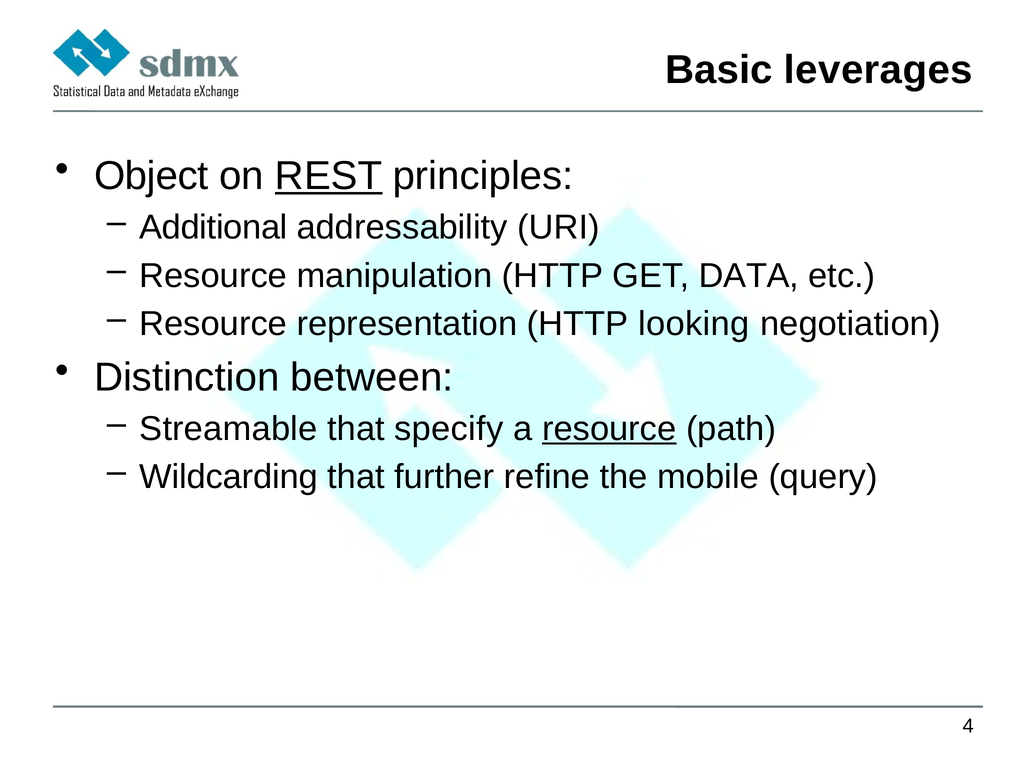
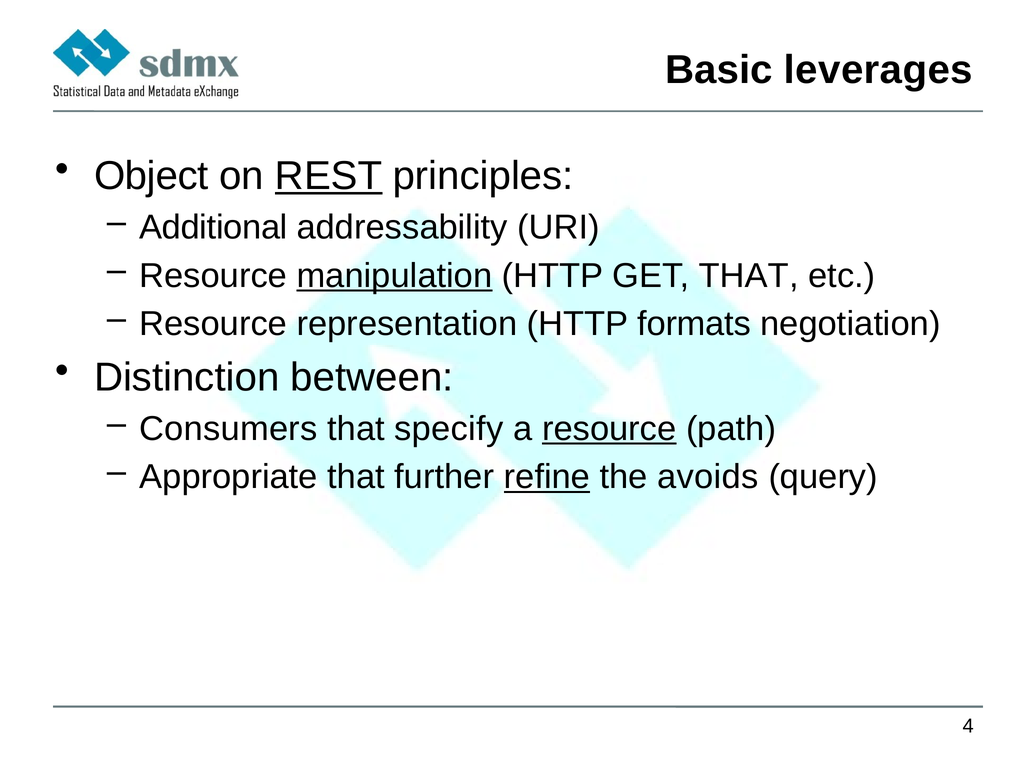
manipulation underline: none -> present (394, 276)
GET DATA: DATA -> THAT (749, 276)
looking: looking -> formats (694, 324)
Streamable: Streamable -> Consumers (228, 429)
Wildcarding: Wildcarding -> Appropriate (229, 477)
refine underline: none -> present (547, 477)
mobile: mobile -> avoids (708, 477)
